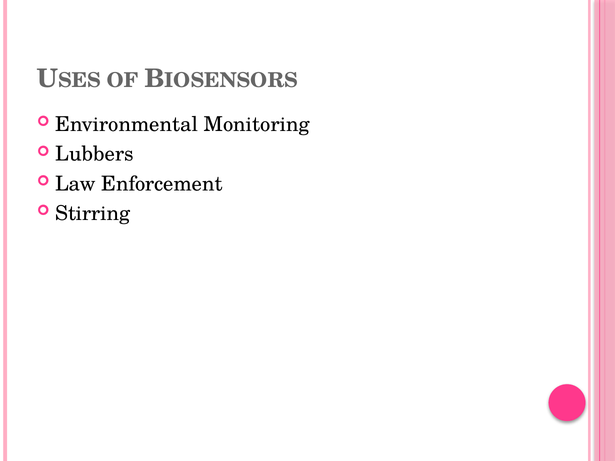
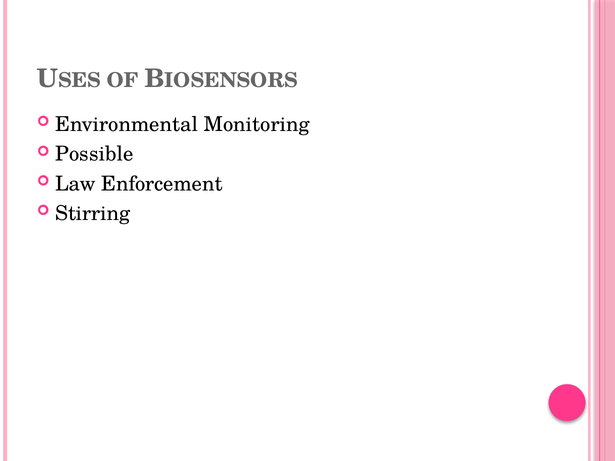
Lubbers: Lubbers -> Possible (94, 154)
